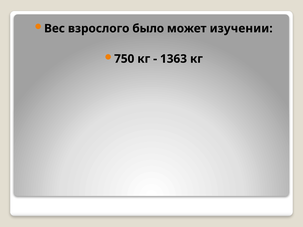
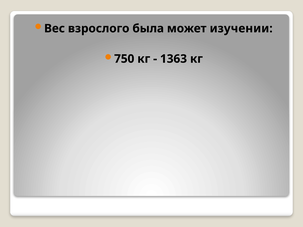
было: было -> была (148, 28)
